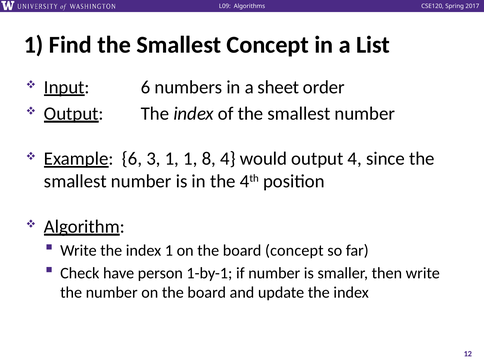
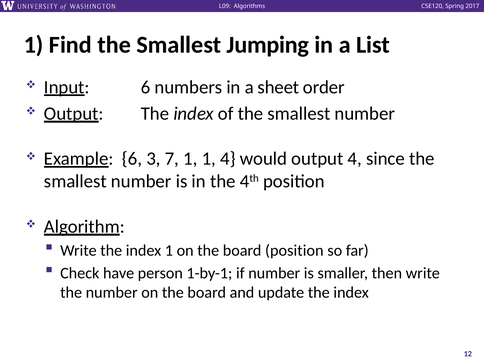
Smallest Concept: Concept -> Jumping (268, 45)
3 1: 1 -> 7 (172, 159)
1 8: 8 -> 1 (209, 159)
board concept: concept -> position (294, 251)
